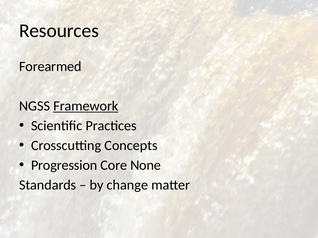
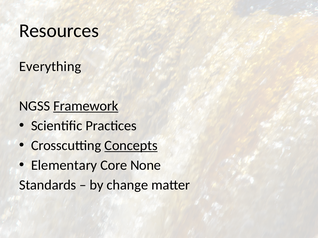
Forearmed: Forearmed -> Everything (50, 67)
Concepts underline: none -> present (131, 146)
Progression: Progression -> Elementary (64, 166)
